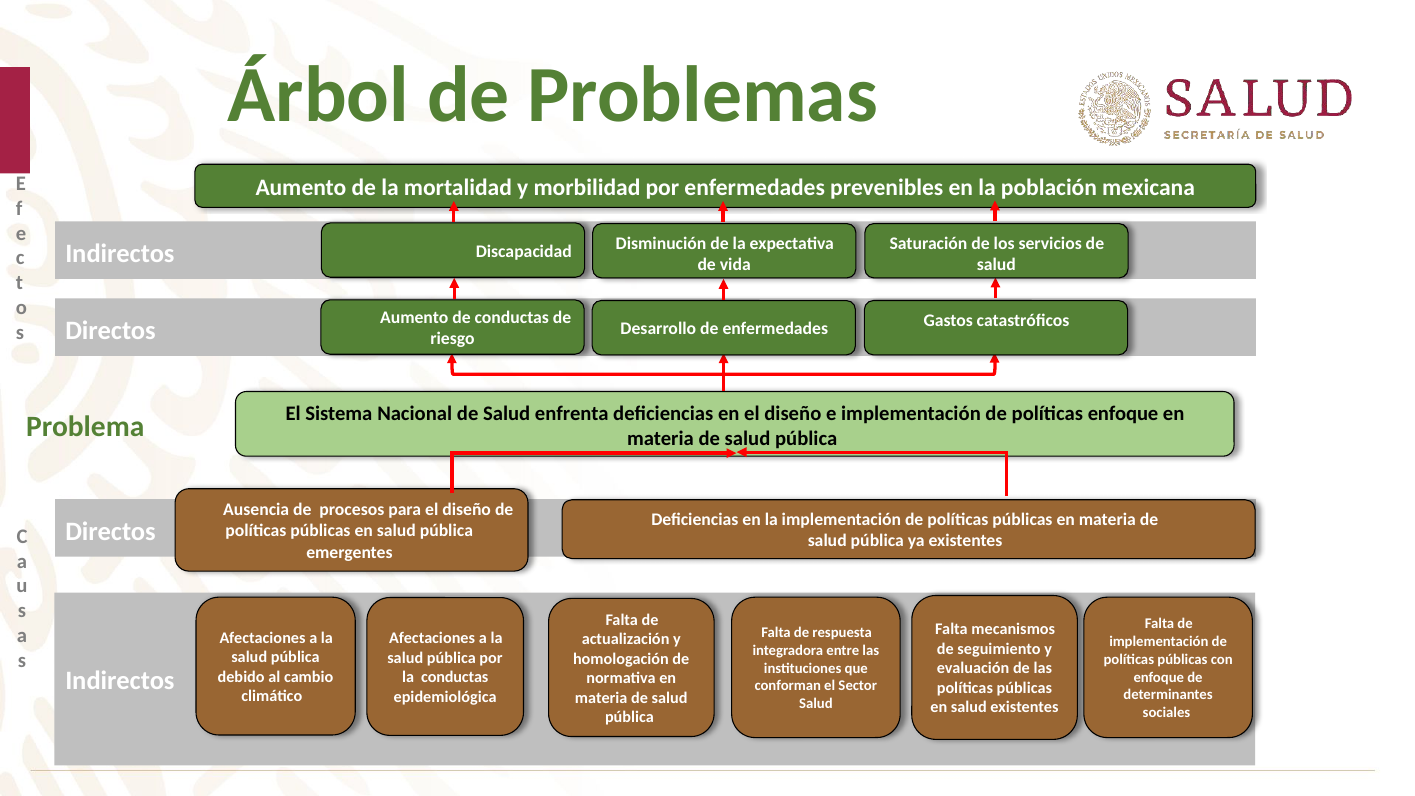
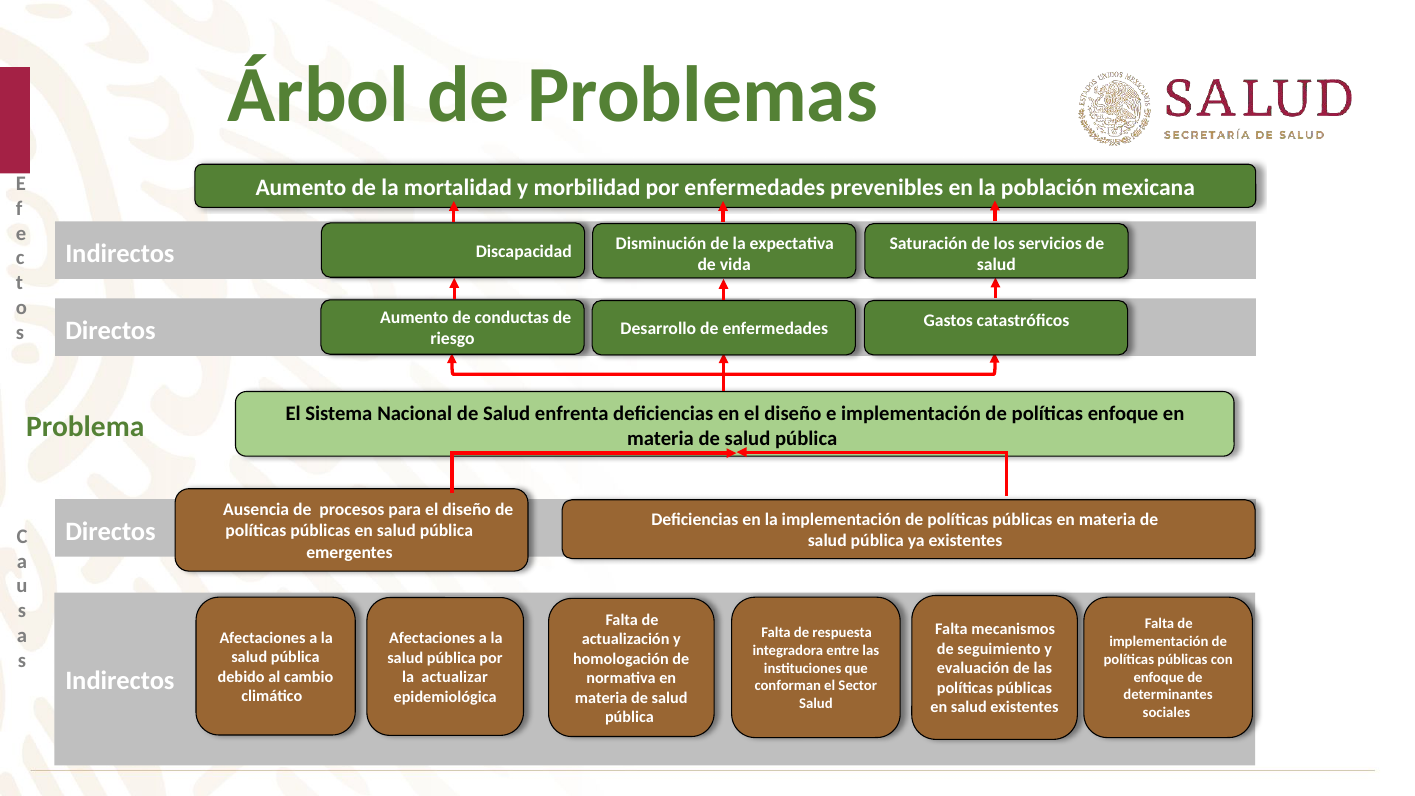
la conductas: conductas -> actualizar (455, 677)
